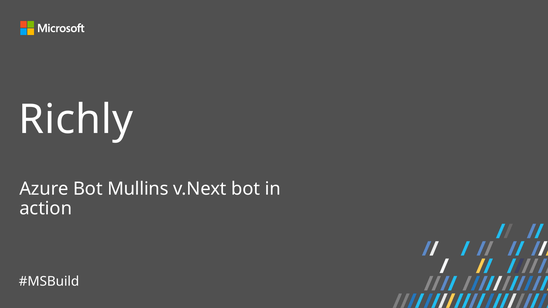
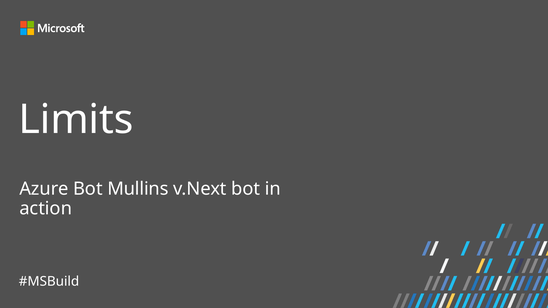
Richly: Richly -> Limits (76, 120)
